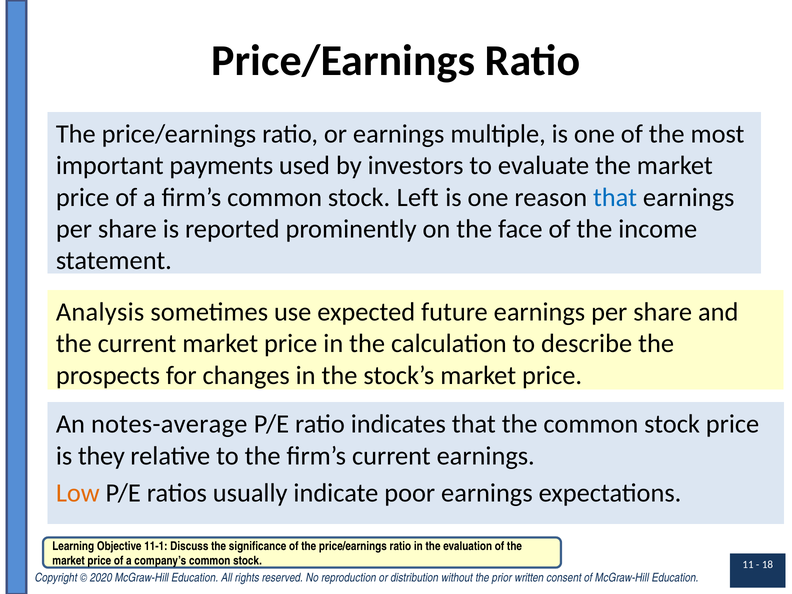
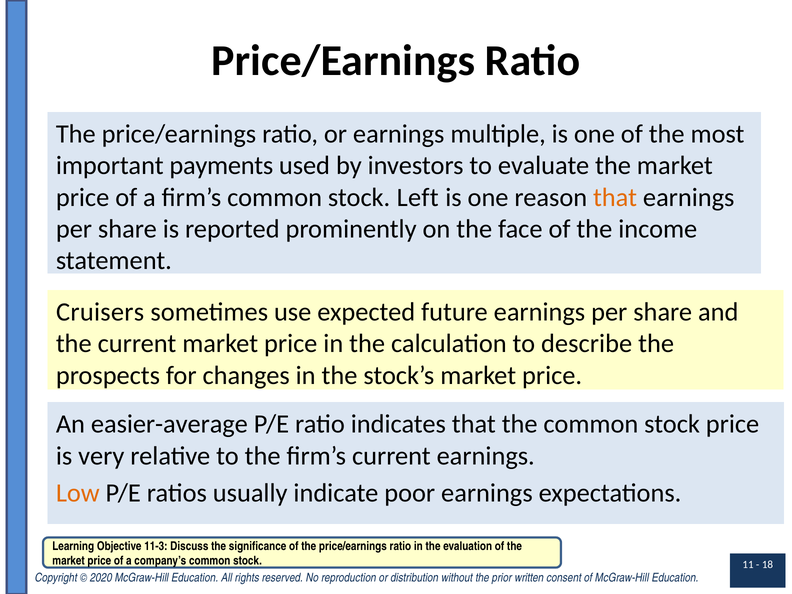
that colour: blue -> orange (615, 197)
Analysis: Analysis -> Cruisers (100, 312)
notes-average: notes-average -> easier-average (169, 424)
they: they -> very (101, 456)
11-1: 11-1 -> 11-3 (156, 546)
